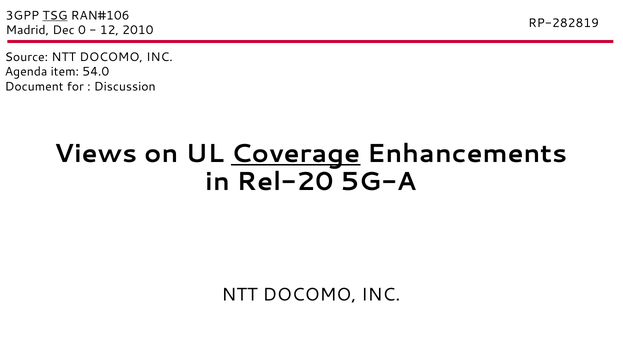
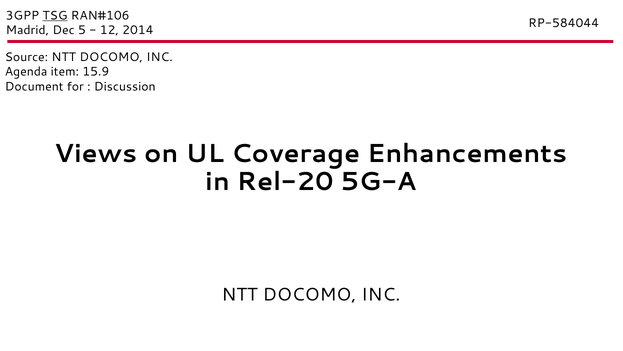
RP-282819: RP-282819 -> RP-584044 (564, 23)
0: 0 -> 5 (82, 30)
2010: 2010 -> 2014 (138, 30)
54.0: 54.0 -> 15.9 (96, 72)
Coverage underline: present -> none (296, 153)
